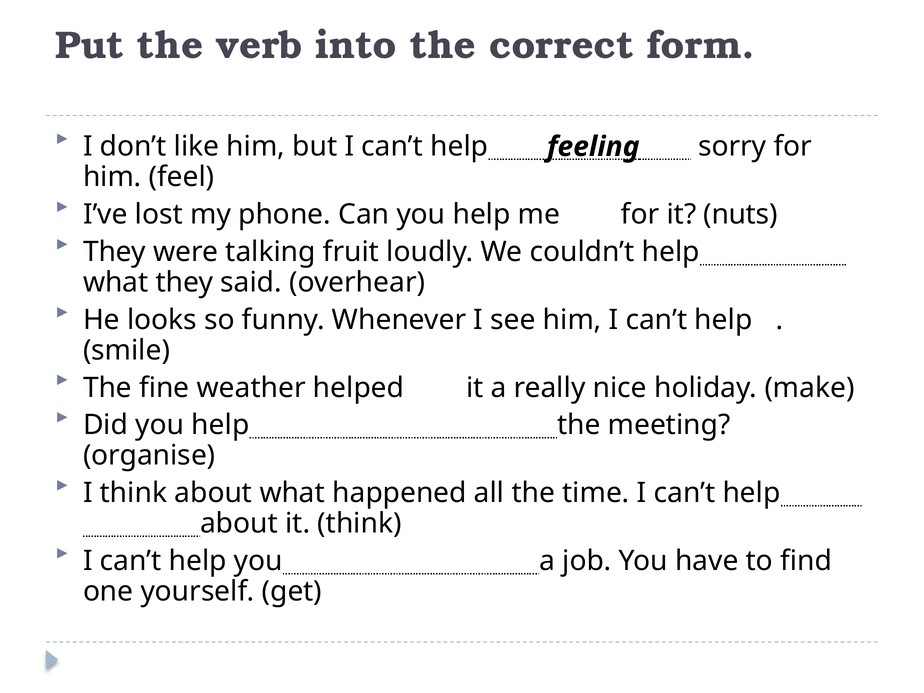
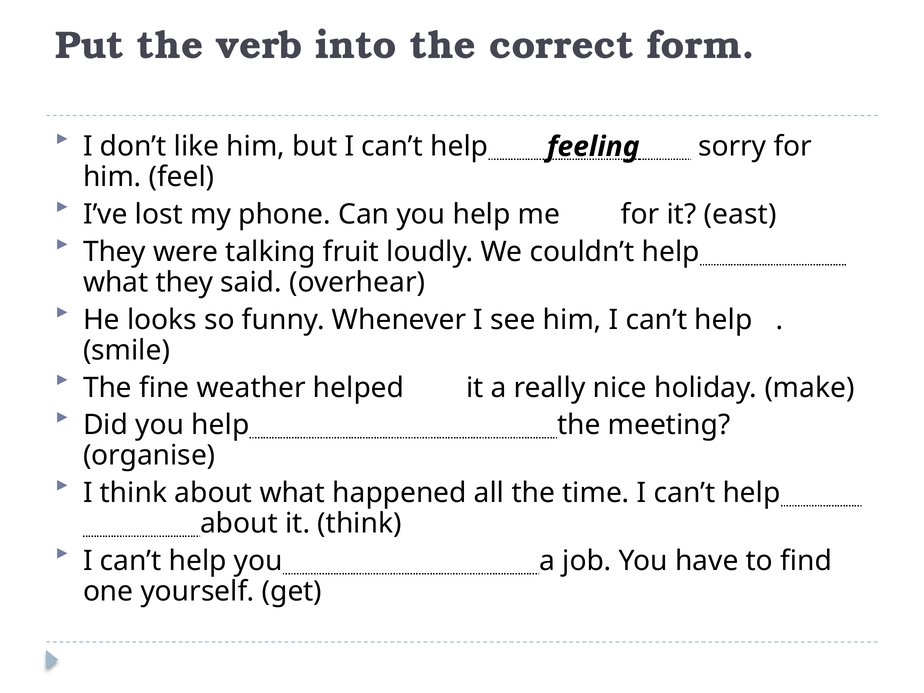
nuts: nuts -> east (740, 215)
